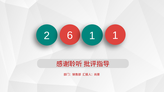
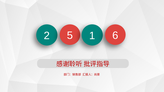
6: 6 -> 5 (70, 35)
1 1: 1 -> 6 (115, 35)
